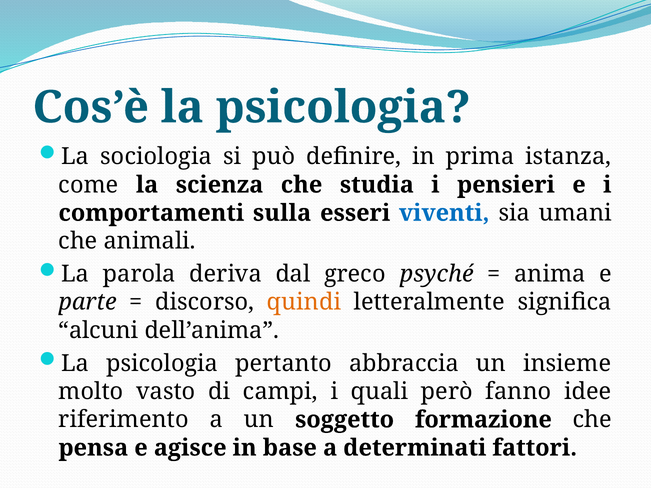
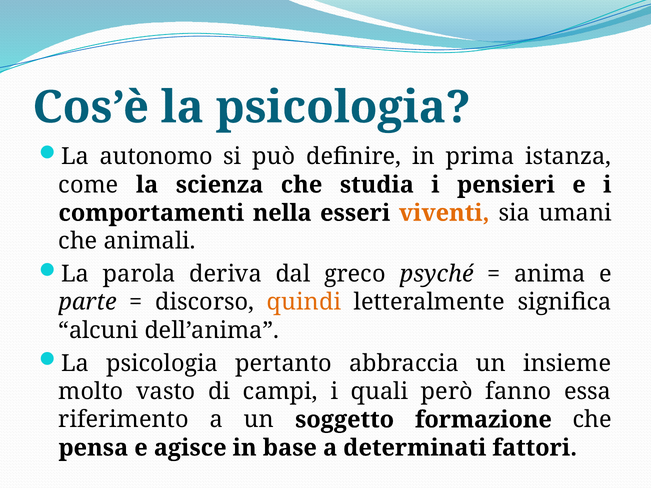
sociologia: sociologia -> autonomo (156, 157)
sulla: sulla -> nella (282, 213)
viventi colour: blue -> orange (444, 213)
idee: idee -> essa (588, 392)
